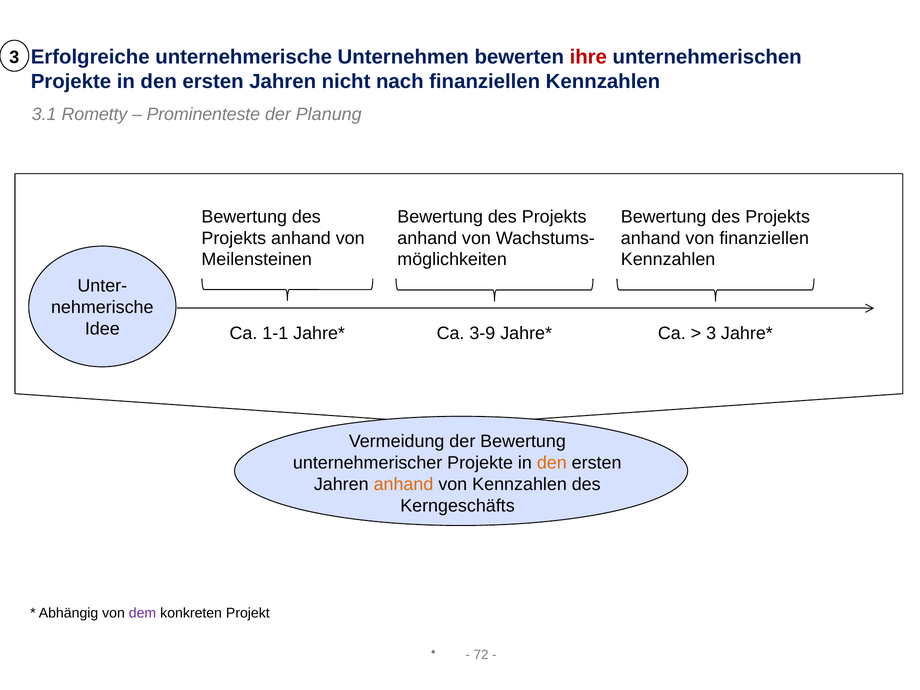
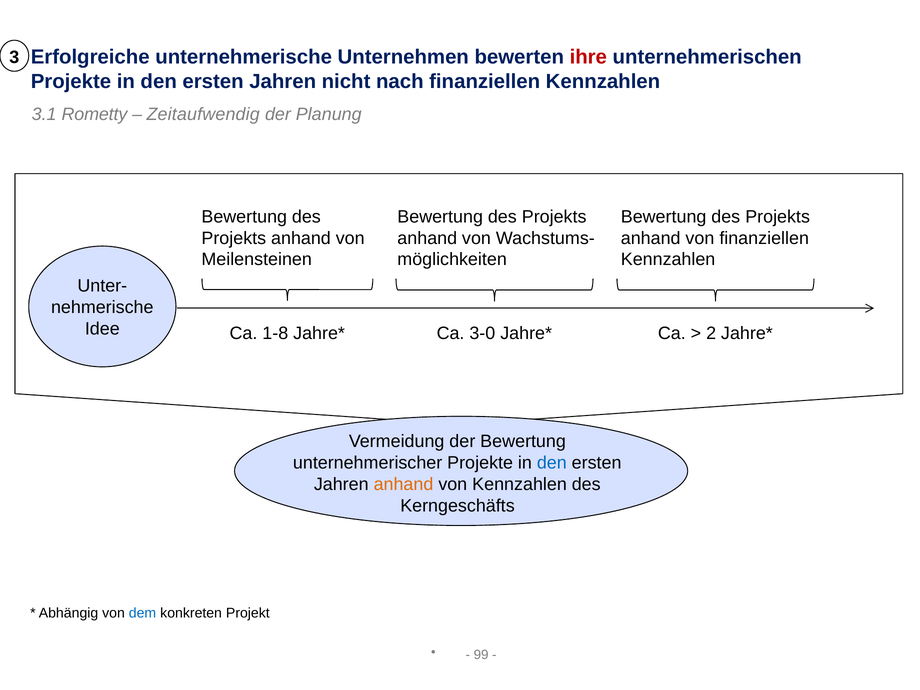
Prominenteste: Prominenteste -> Zeitaufwendig (203, 114)
1-1: 1-1 -> 1-8 (275, 334)
3-9: 3-9 -> 3-0 (482, 334)
3: 3 -> 2 (711, 334)
den colour: orange -> blue (552, 463)
dem colour: purple -> blue (142, 613)
72: 72 -> 99 (481, 655)
